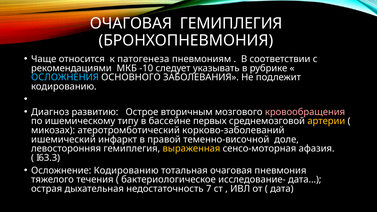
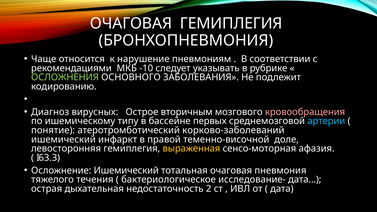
патогенеза: патогенеза -> нарушение (143, 59)
ОСЛОЖНЕНИЯ colour: light blue -> light green (65, 77)
развитию: развитию -> вирусных (95, 112)
артерии colour: yellow -> light blue (326, 121)
микозах: микозах -> понятие (53, 130)
Осложнение Кодированию: Кодированию -> Ишемический (126, 170)
7: 7 -> 2 (209, 189)
